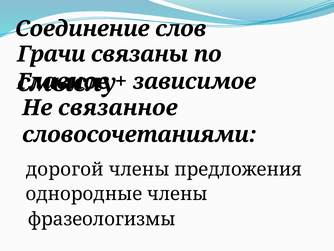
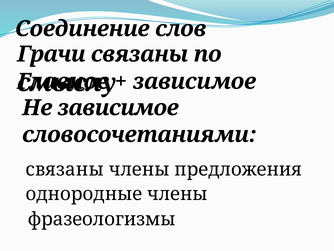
Не связанное: связанное -> зависимое (118, 108)
дорогой: дорогой -> связаны (65, 169)
